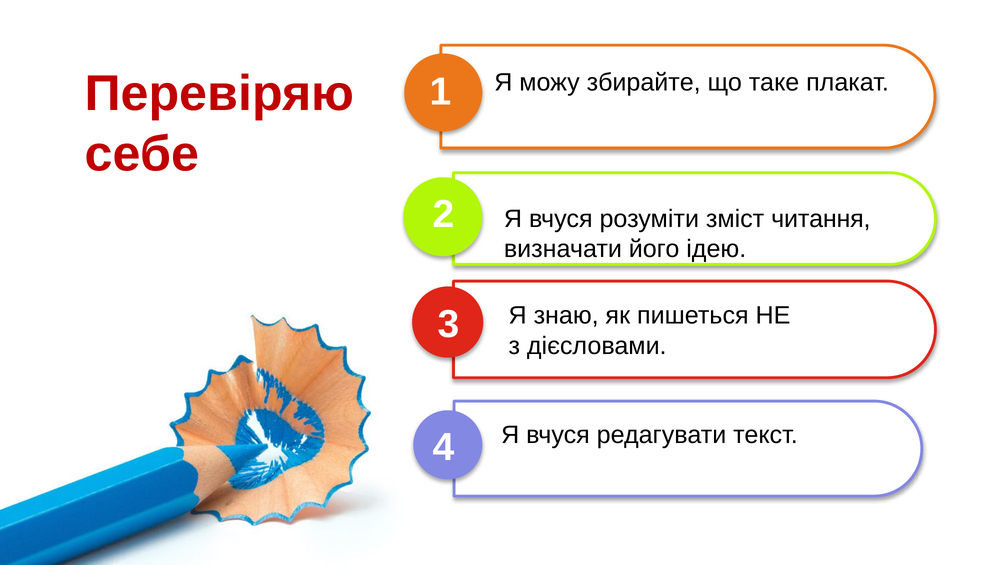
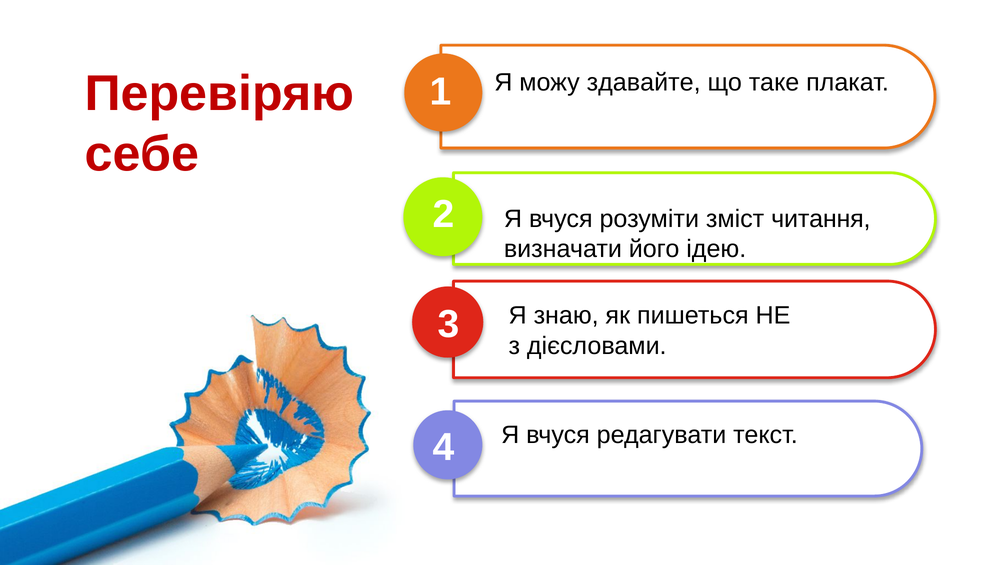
збирайте: збирайте -> здавайте (644, 82)
